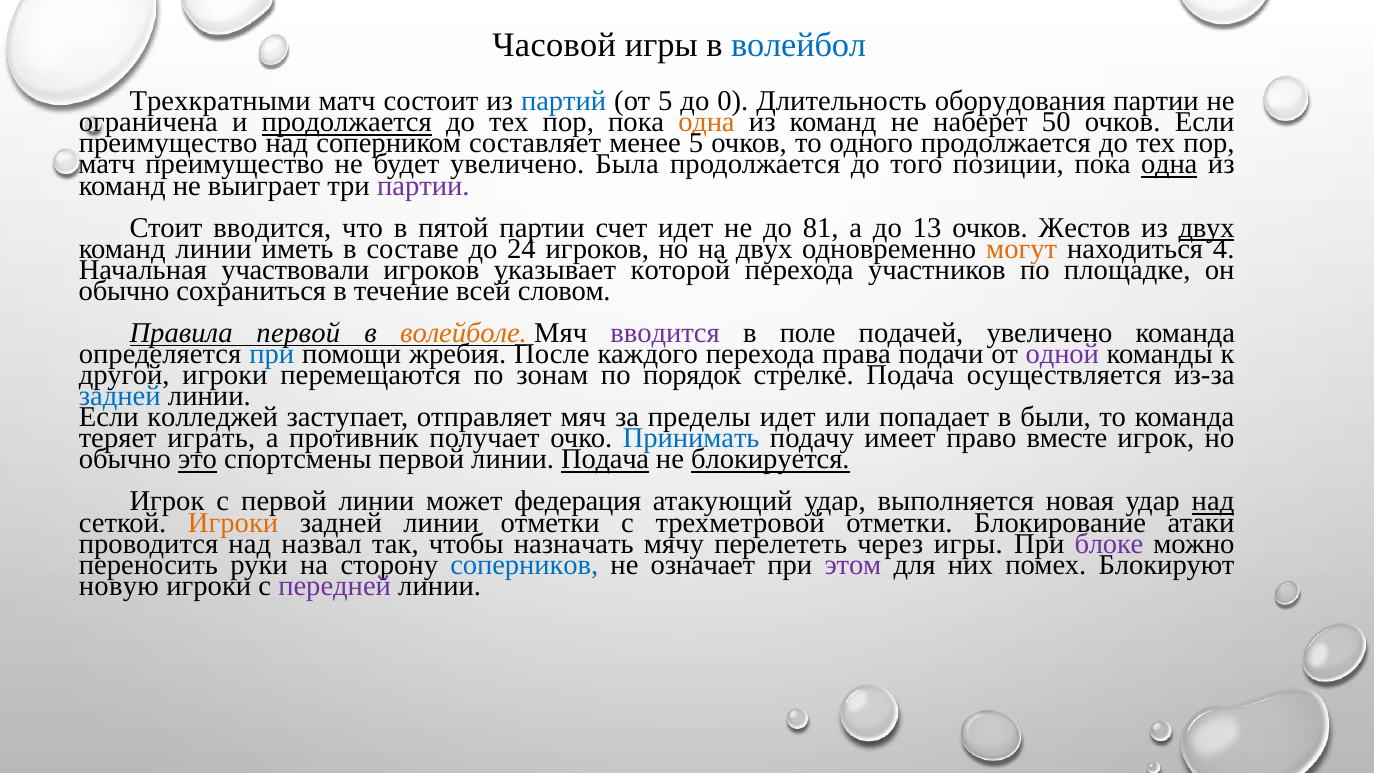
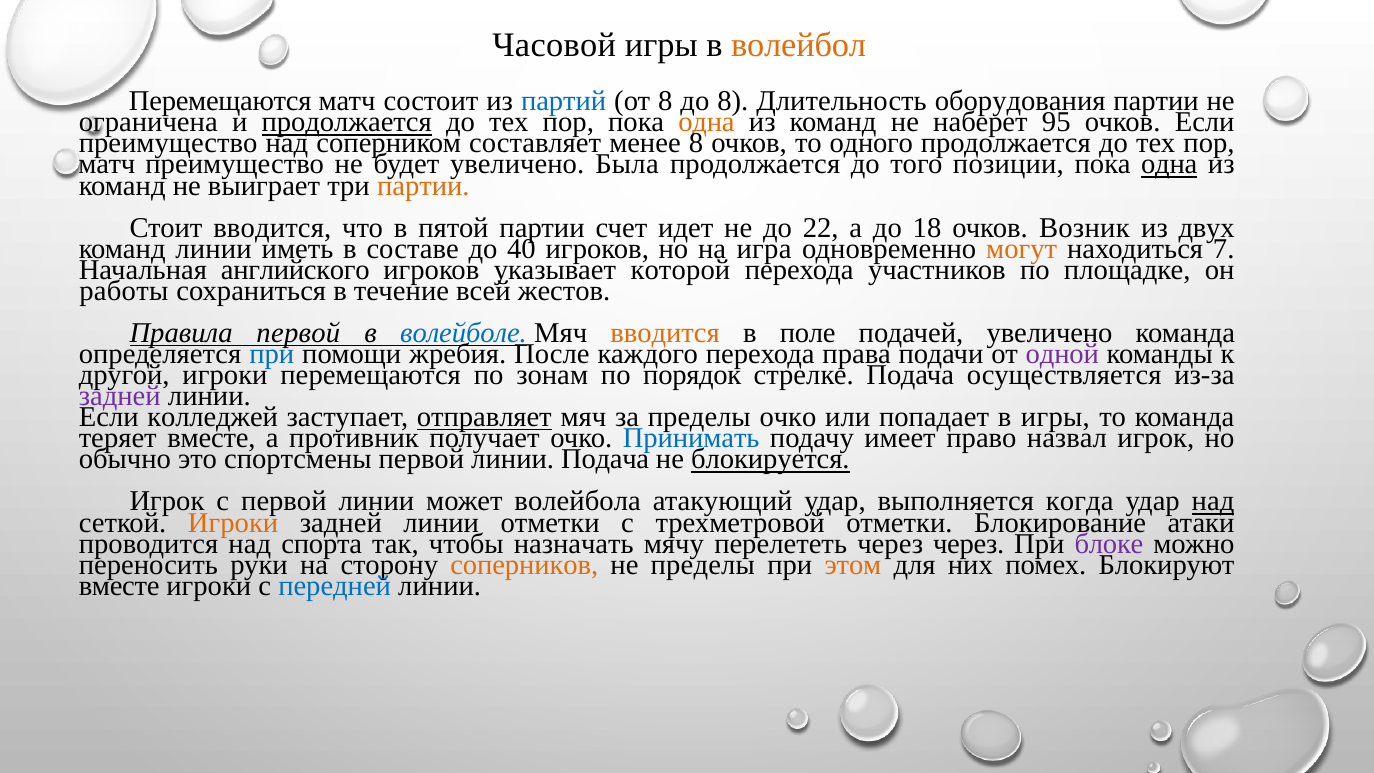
волейбол colour: blue -> orange (799, 46)
Трехкратными: Трехкратными -> Перемещаются (220, 101)
от 5: 5 -> 8 (665, 101)
до 0: 0 -> 8 (733, 101)
50: 50 -> 95 (1056, 122)
менее 5: 5 -> 8 (696, 143)
партии colour: purple -> orange (423, 186)
81: 81 -> 22 (821, 228)
13: 13 -> 18 (927, 228)
Жестов: Жестов -> Возник (1084, 228)
двух underline: present -> none (1207, 228)
24: 24 -> 40 (521, 249)
на двух: двух -> игра (764, 249)
4: 4 -> 7 (1224, 249)
участвовали: участвовали -> английского (295, 270)
обычно: обычно -> работы (124, 291)
словом: словом -> жестов (564, 291)
волейболе colour: orange -> blue (464, 333)
вводится colour: purple -> orange (665, 333)
задней colour: blue -> purple (120, 396)
отправляет underline: none -> present (484, 417)
пределы идет: идет -> очко (788, 417)
в были: были -> игры (1055, 417)
теряет играть: играть -> вместе (211, 438)
вместе: вместе -> назвал (1067, 438)
это underline: present -> none (198, 459)
Подача underline: present -> none (605, 459)
федерация: федерация -> волейбола (578, 501)
новая: новая -> когда (1080, 501)
назвал: назвал -> спорта (322, 544)
через игры: игры -> через (969, 544)
соперников colour: blue -> orange (524, 565)
не означает: означает -> пределы (703, 565)
этом colour: purple -> orange (853, 565)
новую: новую -> вместе (119, 586)
передней colour: purple -> blue (335, 586)
